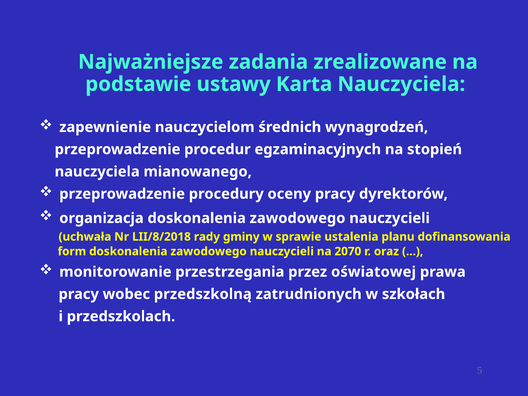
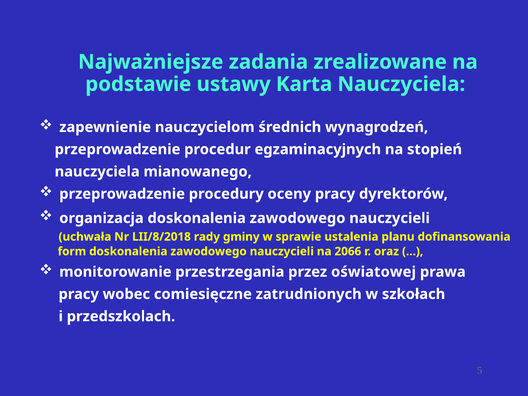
2070: 2070 -> 2066 (348, 251)
przedszkolną: przedszkolną -> comiesięczne (203, 294)
